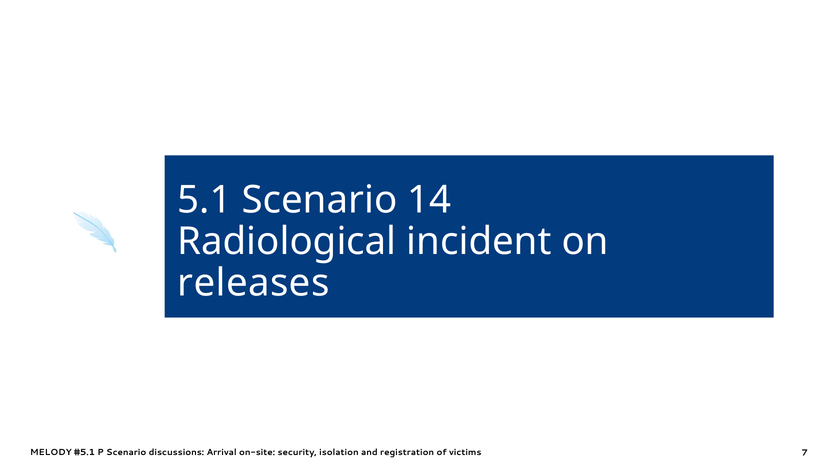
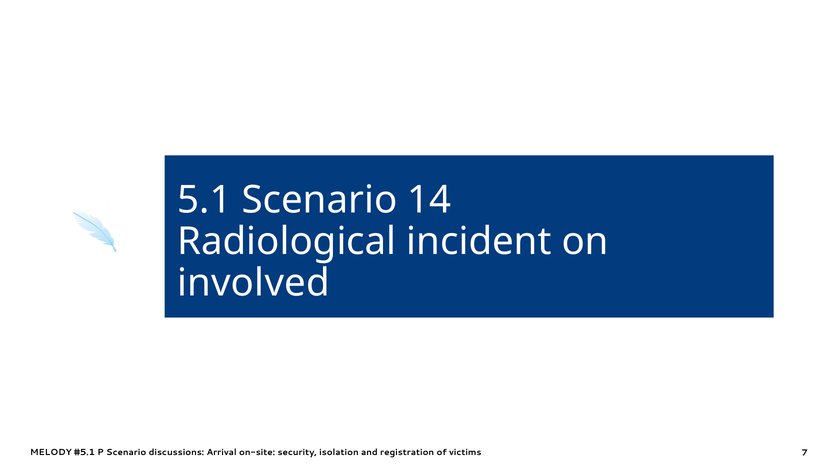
releases: releases -> involved (254, 283)
